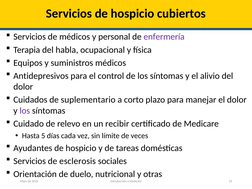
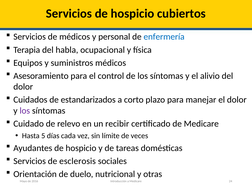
enfermería colour: purple -> blue (164, 37)
Antidepresivos: Antidepresivos -> Asesoramiento (41, 76)
suplementario: suplementario -> estandarizados (88, 100)
